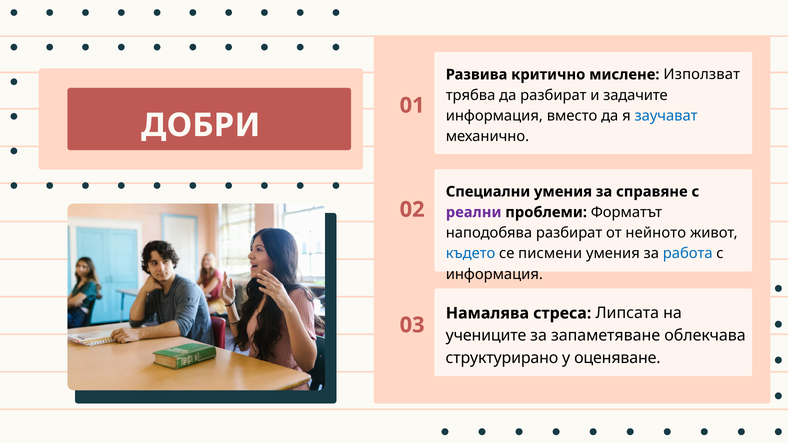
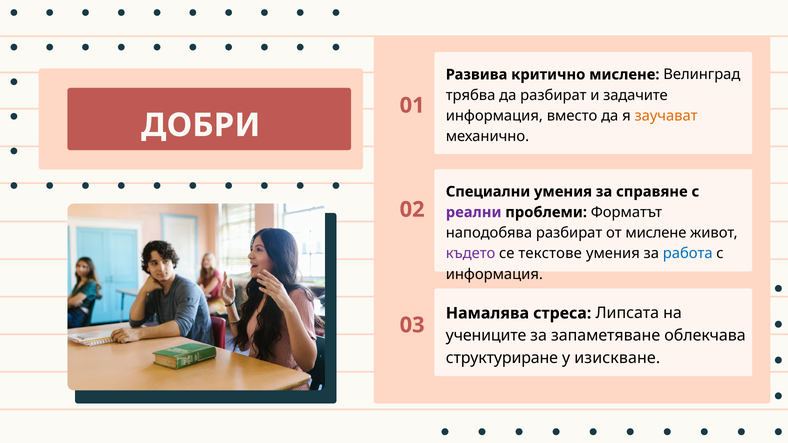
Използват: Използват -> Велинград (702, 75)
заучават colour: blue -> orange (666, 116)
от нейното: нейното -> мислене (656, 233)
където colour: blue -> purple (471, 254)
писмени: писмени -> текстове (550, 254)
структурирано: структурирано -> структуриране (502, 358)
оценяване: оценяване -> изискване (617, 358)
